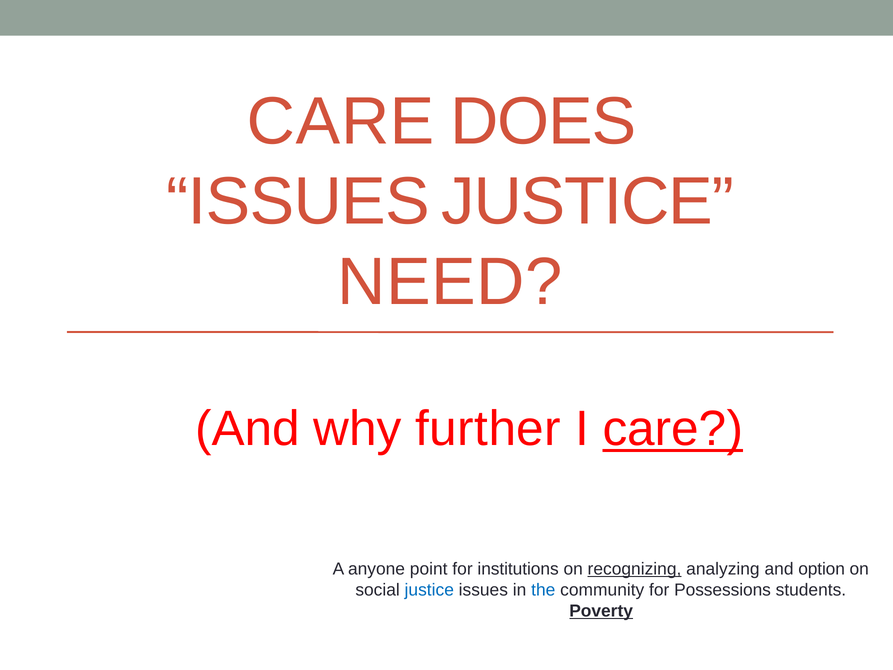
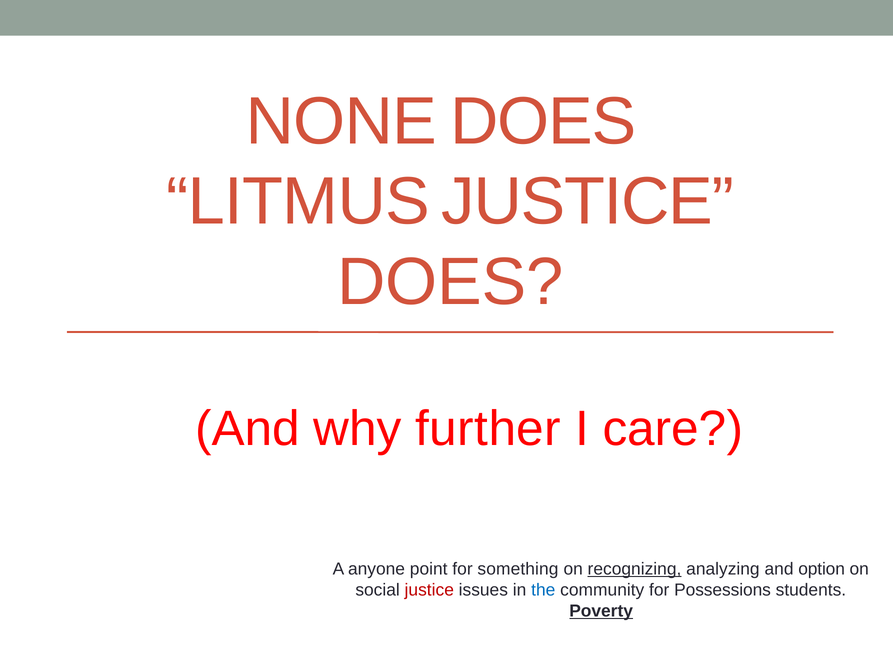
CARE: CARE -> NONE (341, 121)
ISSUES: ISSUES -> LITMUS (298, 202)
NEED: NEED -> DOES (450, 282)
care underline: present -> none (673, 429)
institutions: institutions -> something (518, 569)
justice colour: blue -> red (429, 590)
